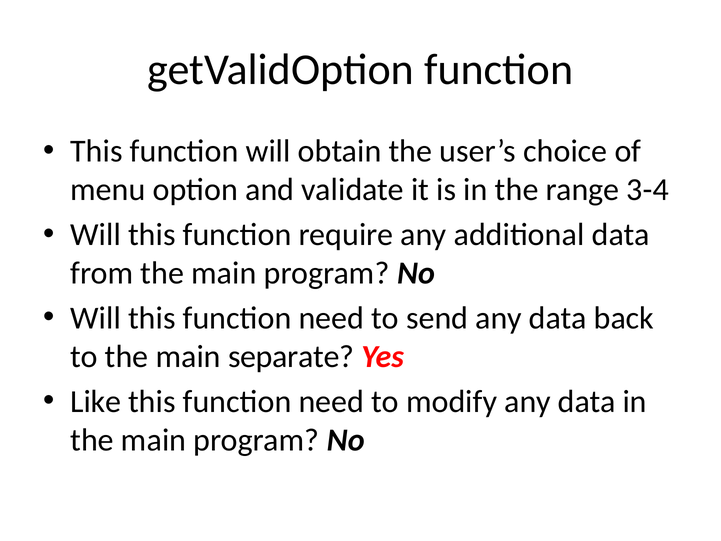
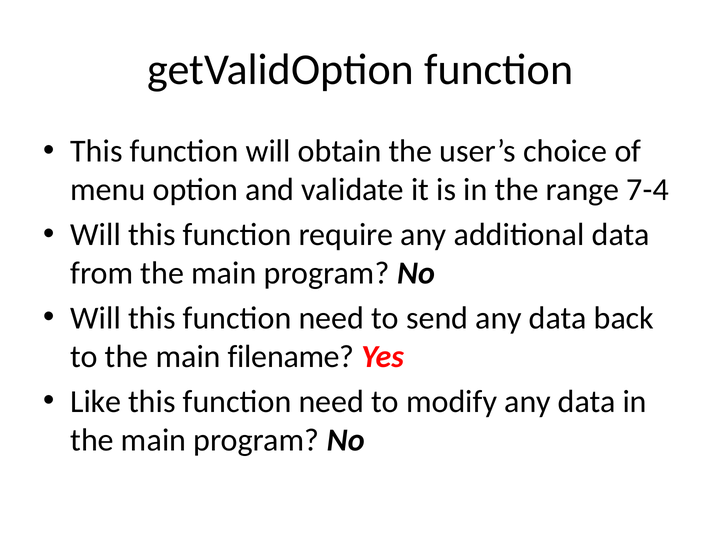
3-4: 3-4 -> 7-4 (648, 190)
separate: separate -> filename (291, 356)
